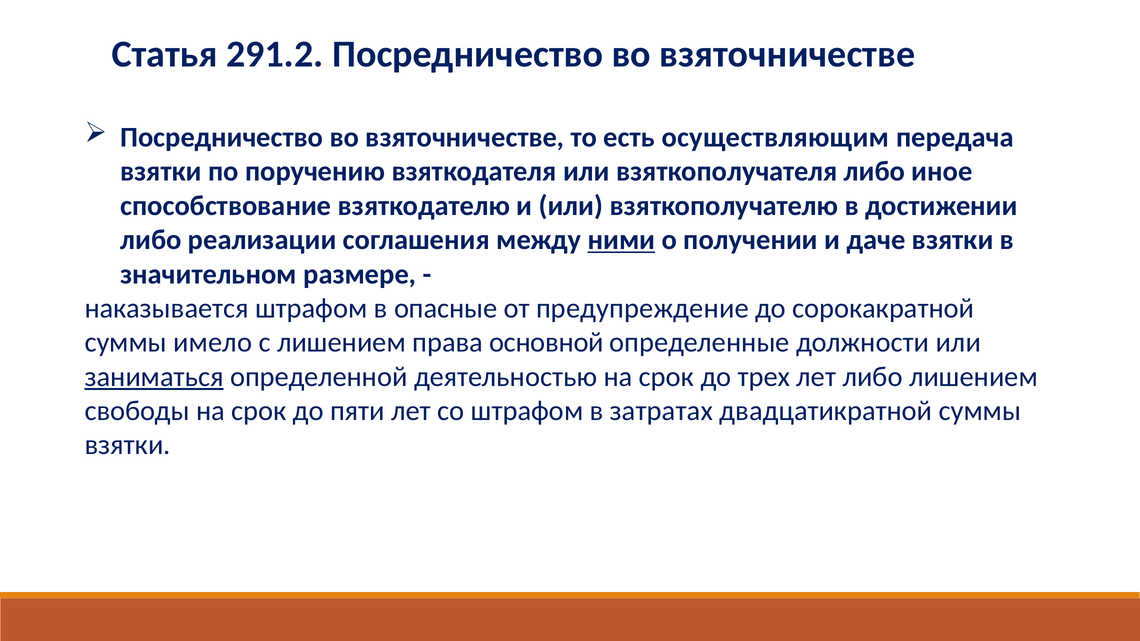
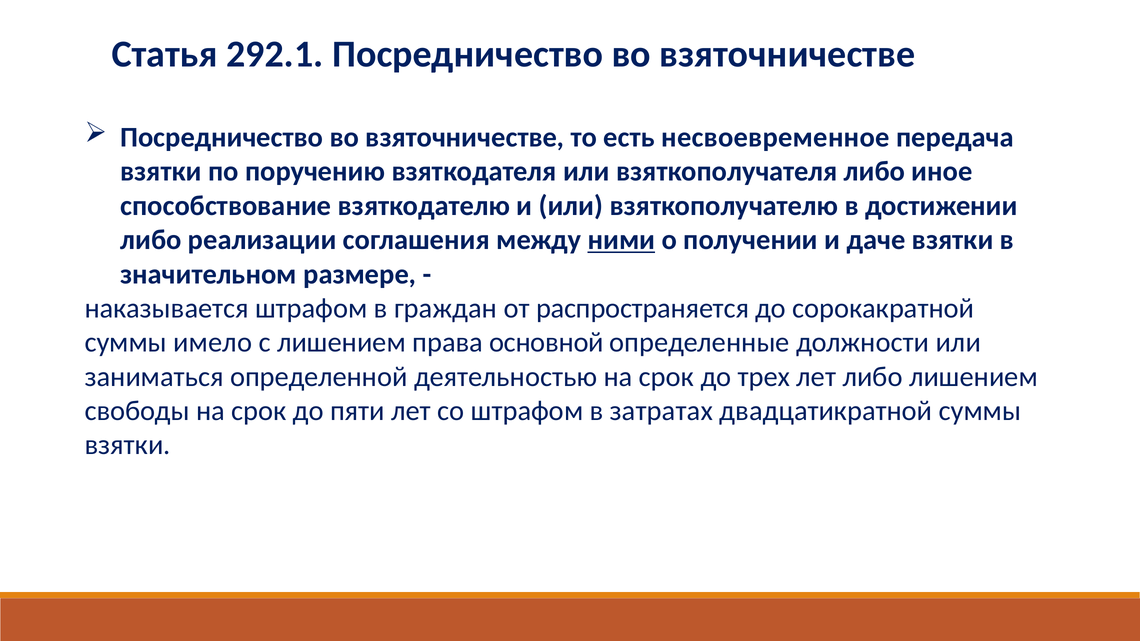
291.2: 291.2 -> 292.1 (275, 54)
осуществляющим: осуществляющим -> несвоевременное (775, 137)
опасные: опасные -> граждан (446, 308)
предупреждение: предупреждение -> распространяется (643, 308)
заниматься underline: present -> none (154, 377)
